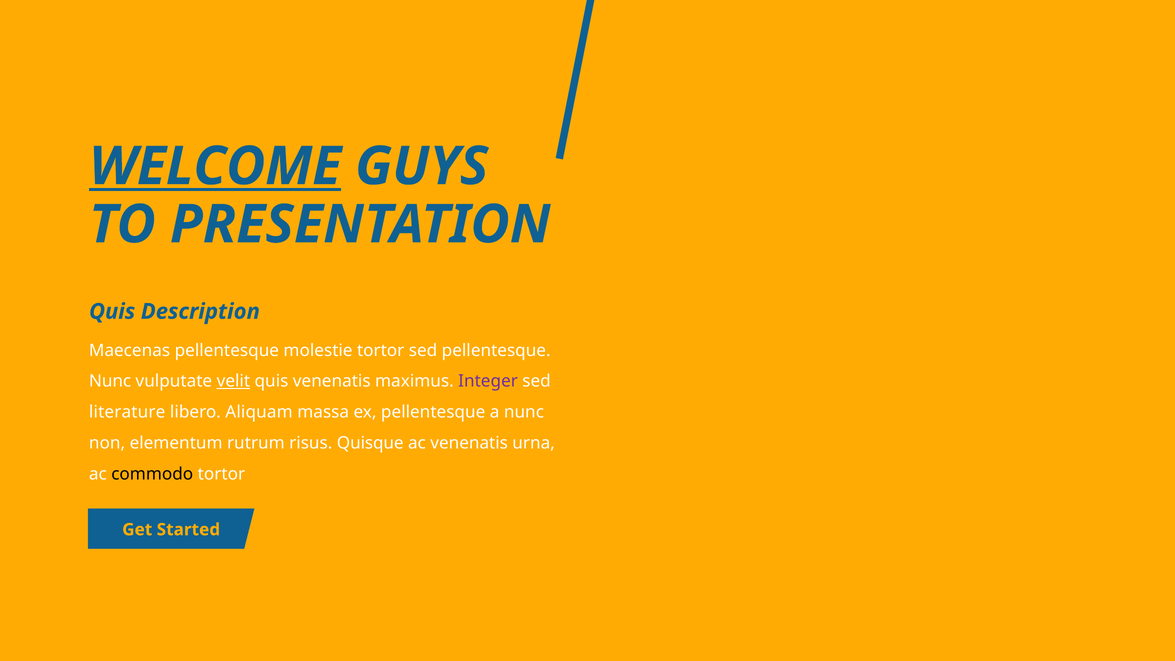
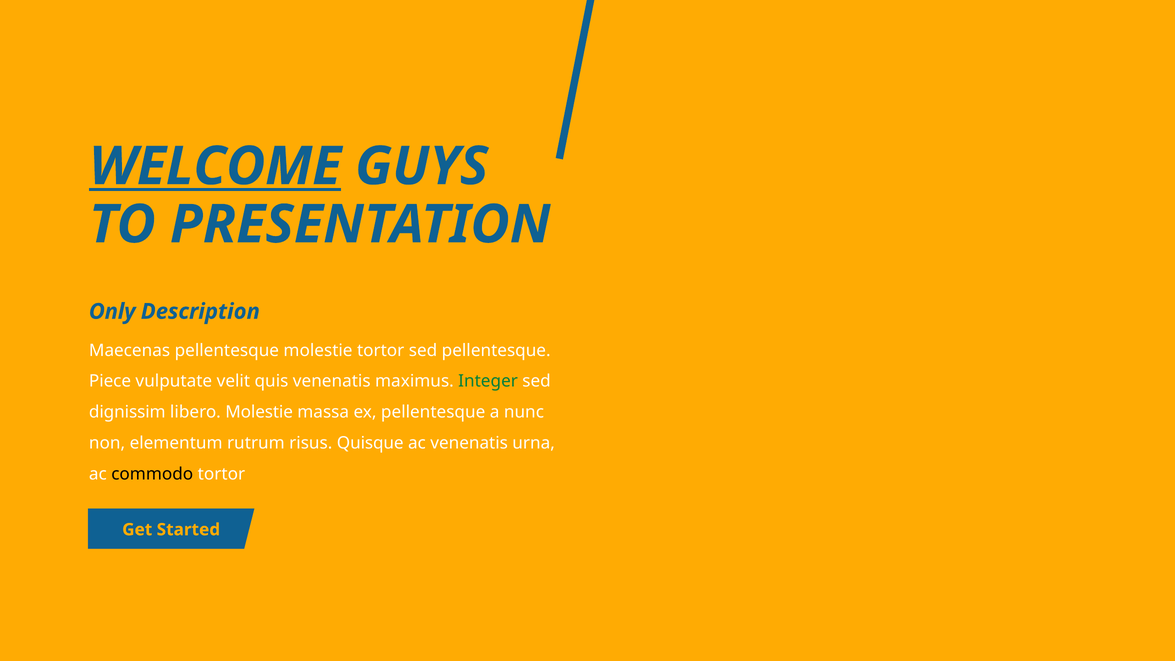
Quis: Quis -> Only (112, 312)
Nunc: Nunc -> Piece (110, 381)
velit underline: present -> none (233, 381)
Integer colour: purple -> green (488, 381)
literature: literature -> dignissim (127, 412)
libero Aliquam: Aliquam -> Molestie (259, 412)
